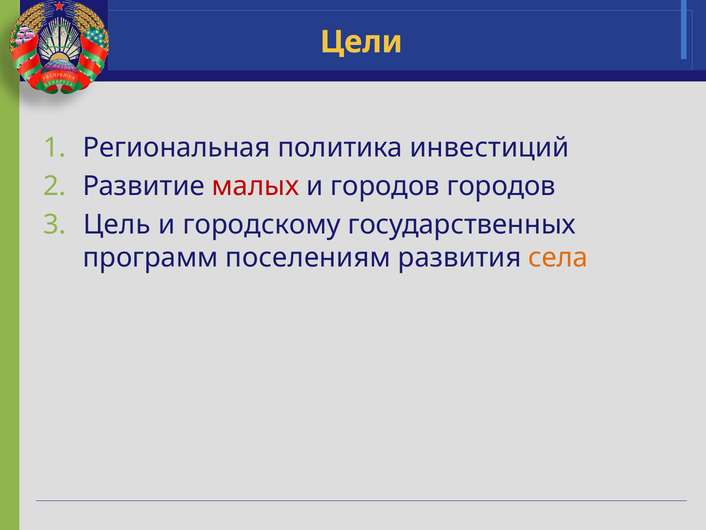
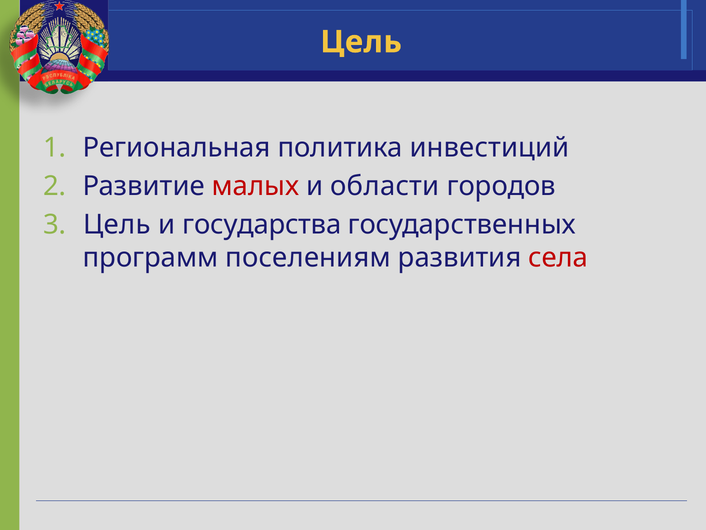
Цели: Цели -> Цель (361, 42)
и городов: городов -> области (385, 186)
городскому: городскому -> государства (262, 225)
села colour: orange -> red (558, 258)
